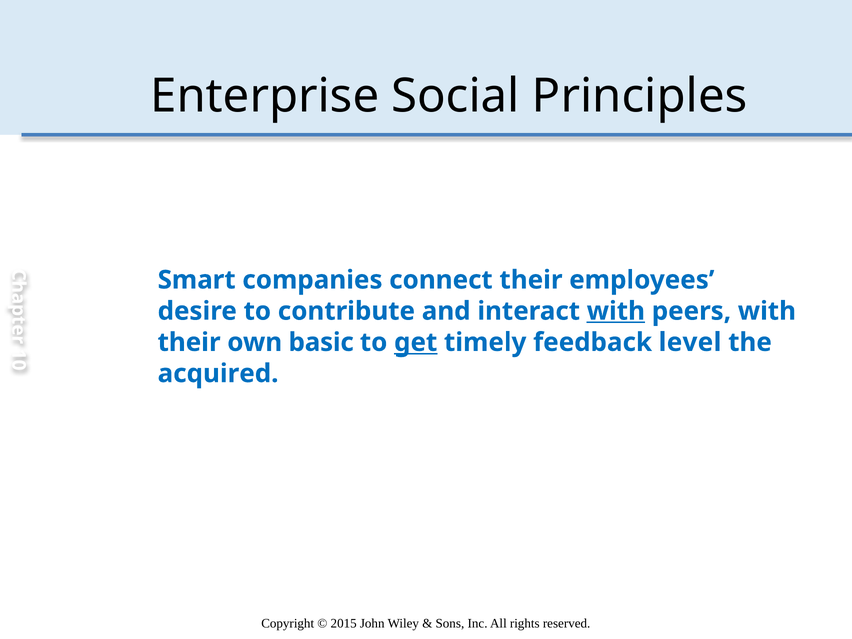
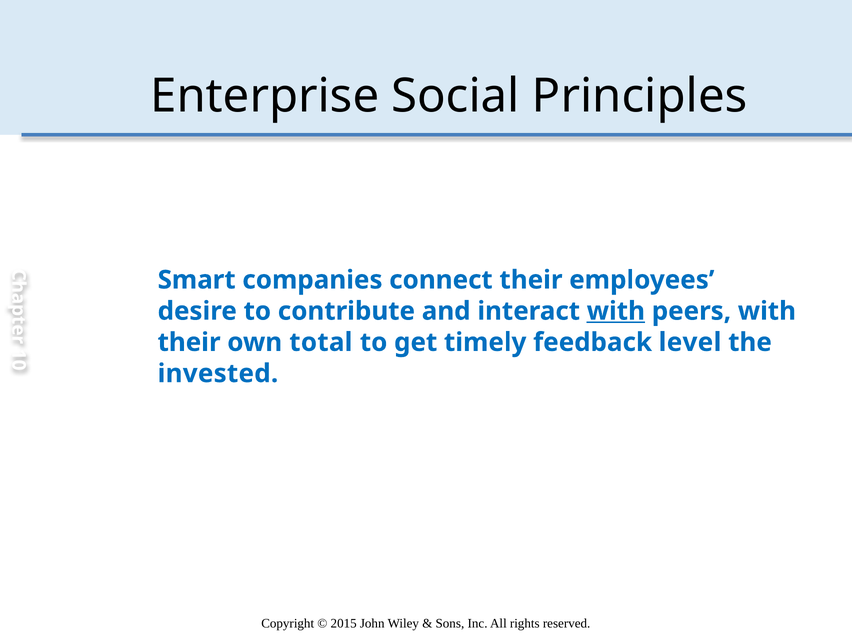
basic: basic -> total (321, 342)
get underline: present -> none (416, 342)
acquired: acquired -> invested (218, 374)
